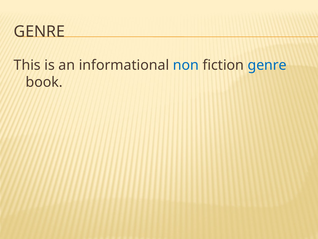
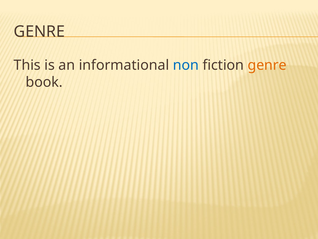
genre colour: blue -> orange (267, 65)
